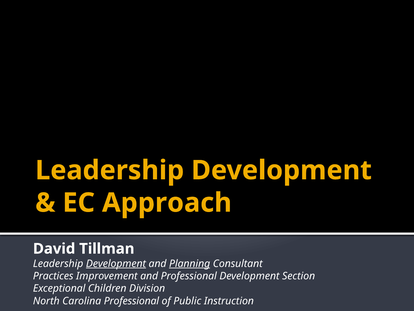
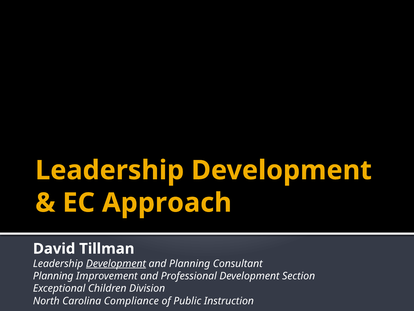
Planning underline: present -> none (190, 263)
Practices: Practices -> Planning (53, 276)
Carolina Professional: Professional -> Compliance (131, 300)
